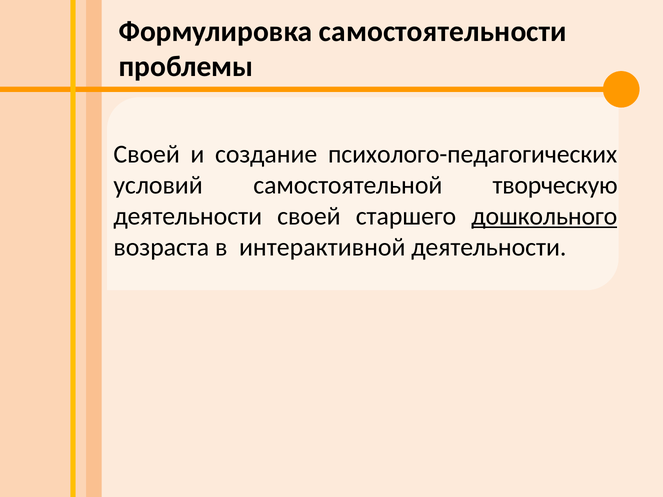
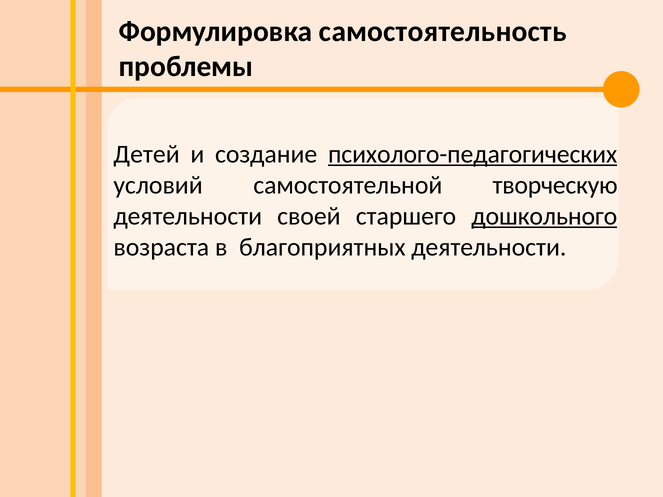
самостоятельности: самостоятельности -> самостоятельность (443, 31)
Своей: Своей -> Детей (147, 154)
психолого-педагогических underline: none -> present (473, 154)
интерактивной: интерактивной -> благоприятных (322, 247)
